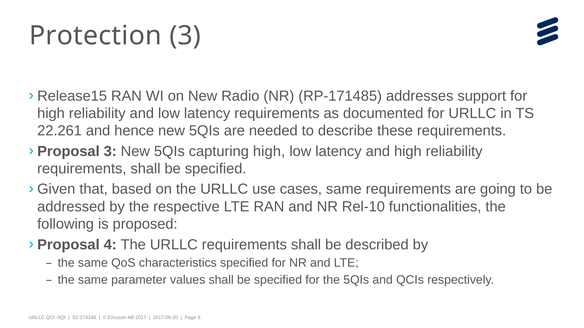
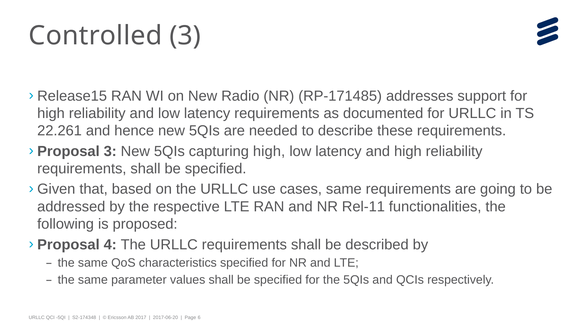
Protection: Protection -> Controlled (95, 36)
Rel-10: Rel-10 -> Rel-11 (363, 207)
